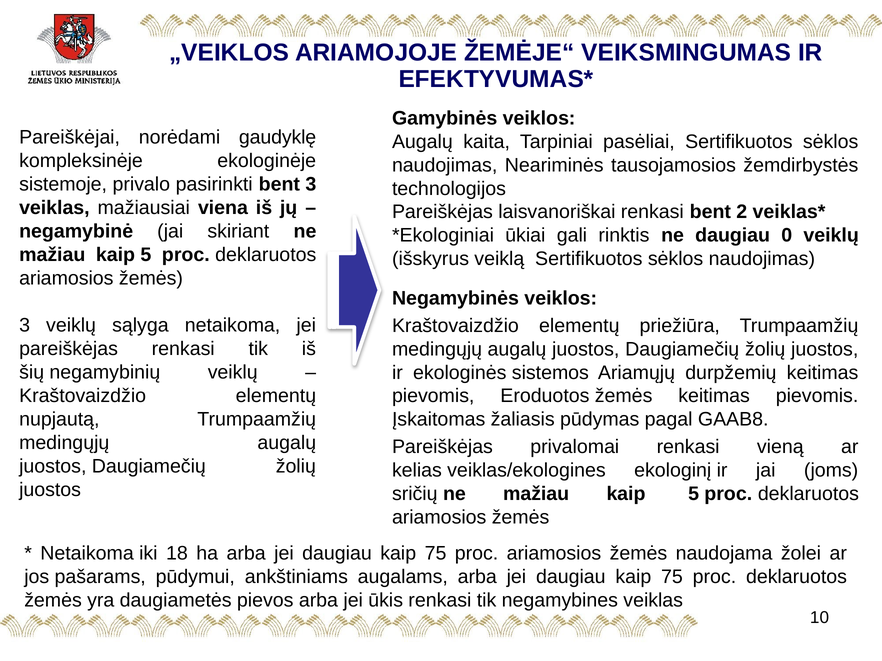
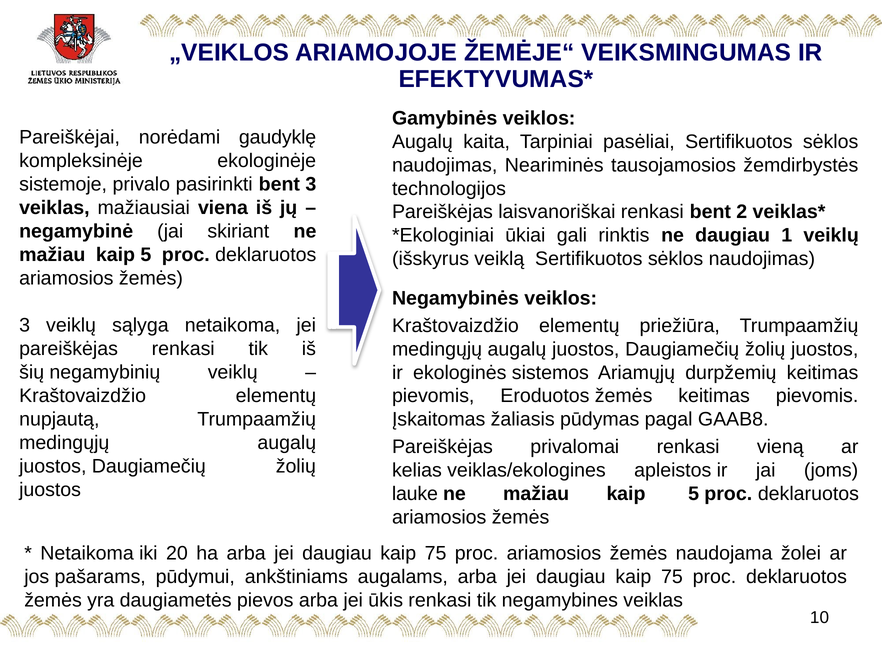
0: 0 -> 1 (787, 236)
ekologinį: ekologinį -> apleistos (673, 471)
sričių: sričių -> lauke (415, 494)
18: 18 -> 20 (177, 554)
